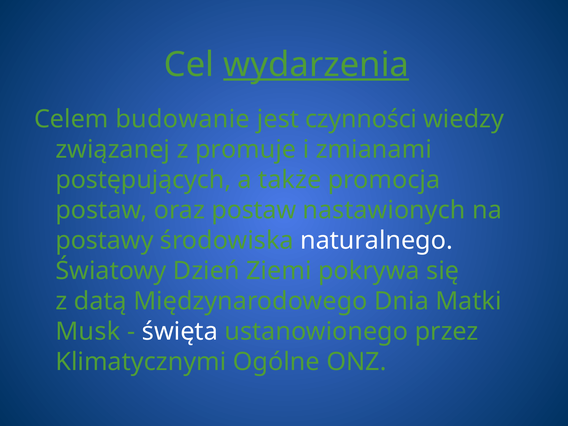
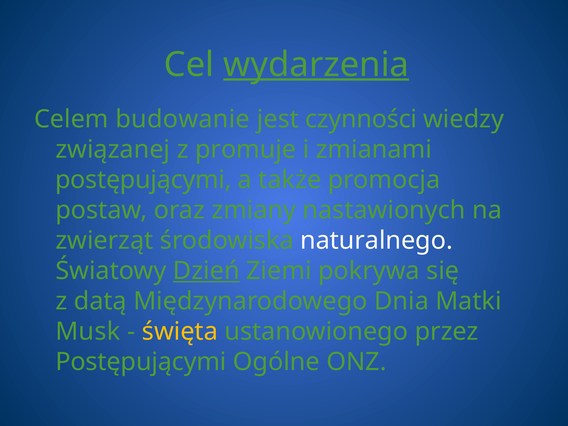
postępujących: postępujących -> postępującymi (143, 180)
oraz postaw: postaw -> zmiany (254, 210)
postawy: postawy -> zwierząt (104, 240)
Dzień underline: none -> present (206, 271)
święta colour: white -> yellow (180, 331)
Klimatycznymi: Klimatycznymi -> Postępującymi (141, 362)
